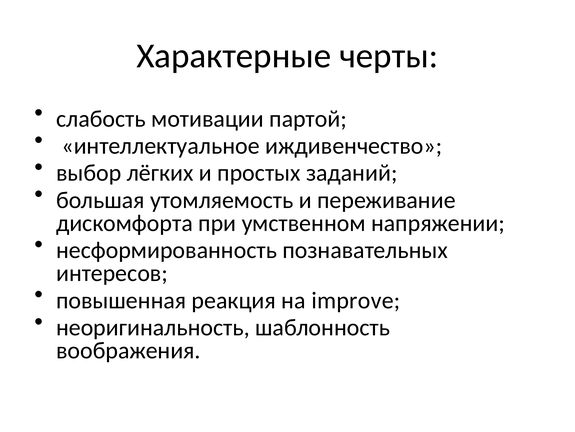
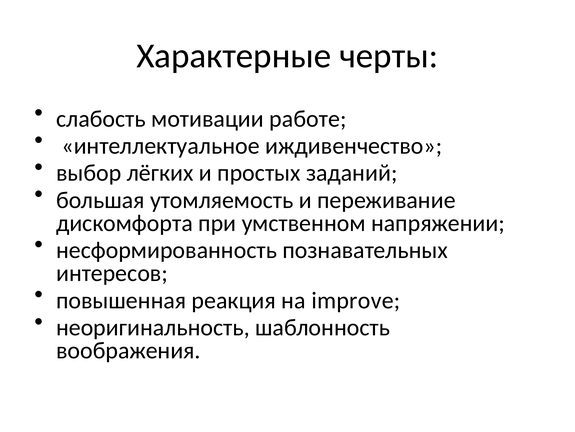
партой: партой -> работе (308, 119)
